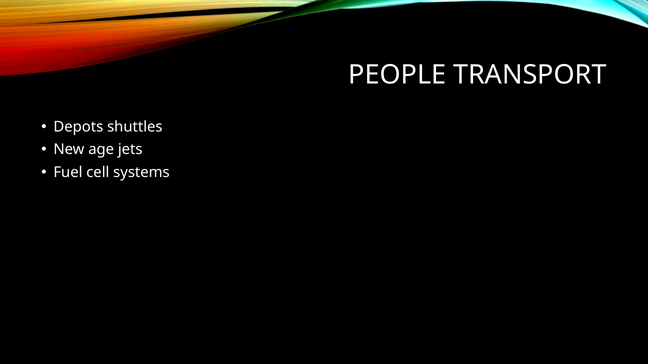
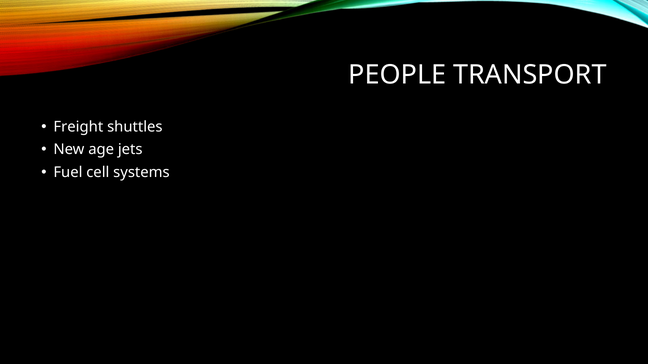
Depots: Depots -> Freight (78, 127)
